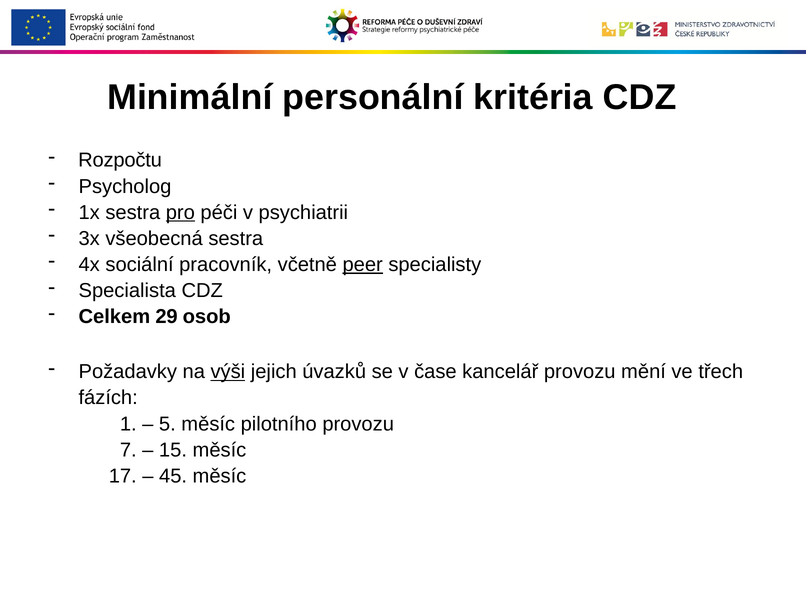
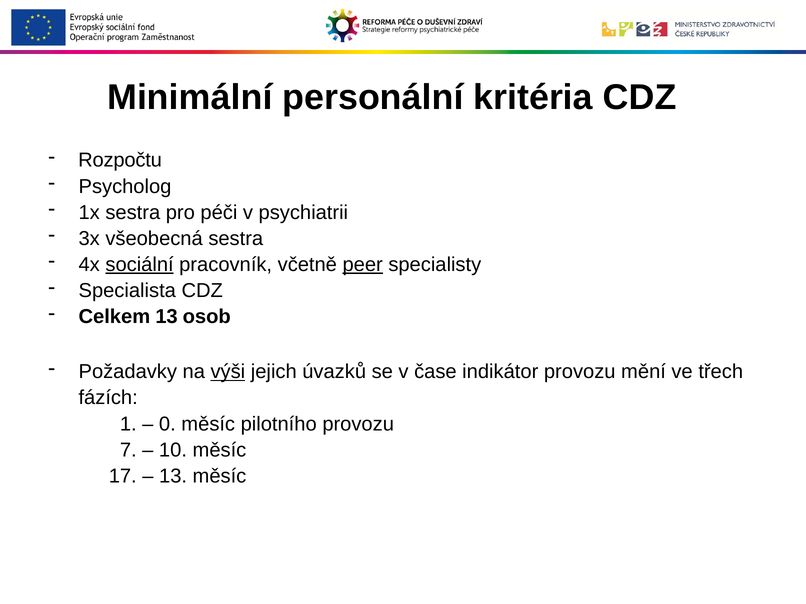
pro underline: present -> none (180, 213)
sociální underline: none -> present (140, 265)
Celkem 29: 29 -> 13 (167, 317)
kancelář: kancelář -> indikátor (500, 372)
5: 5 -> 0 (167, 424)
15: 15 -> 10 (173, 450)
45: 45 -> 13 (173, 476)
